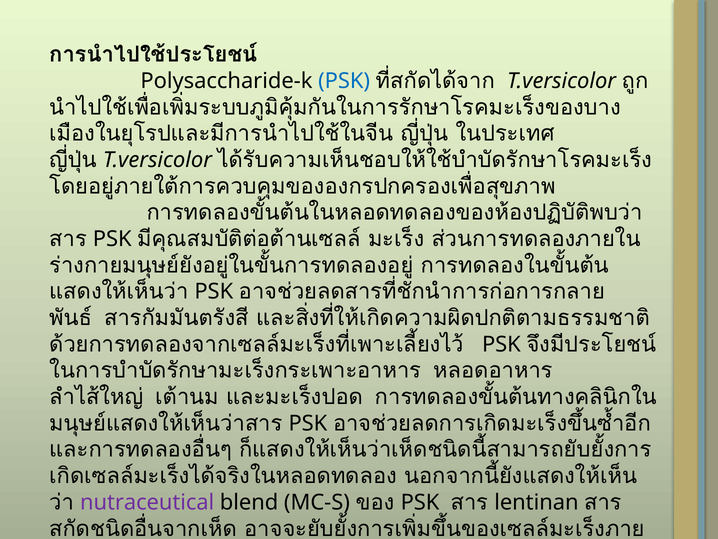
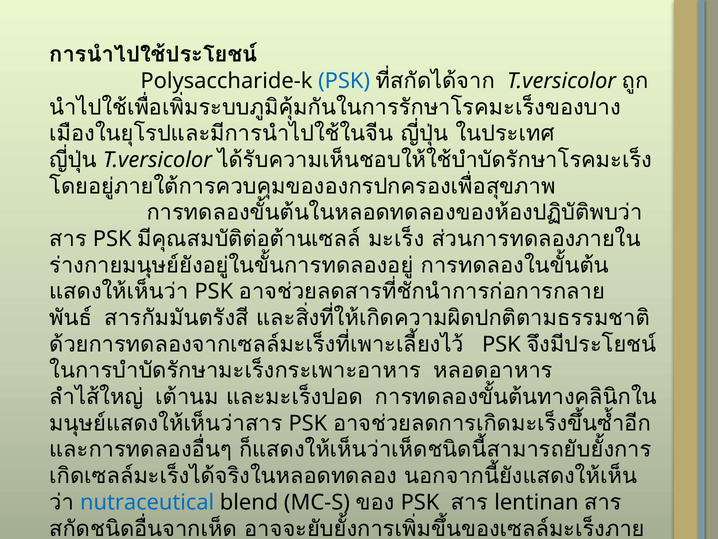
nutraceutical colour: purple -> blue (147, 502)
